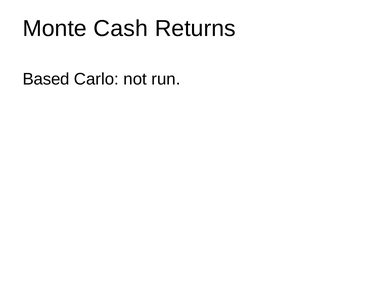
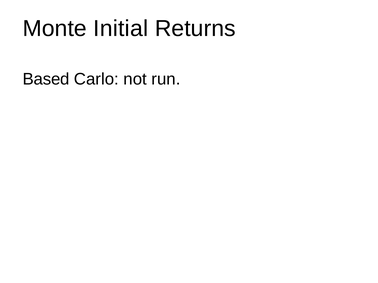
Cash: Cash -> Initial (121, 29)
